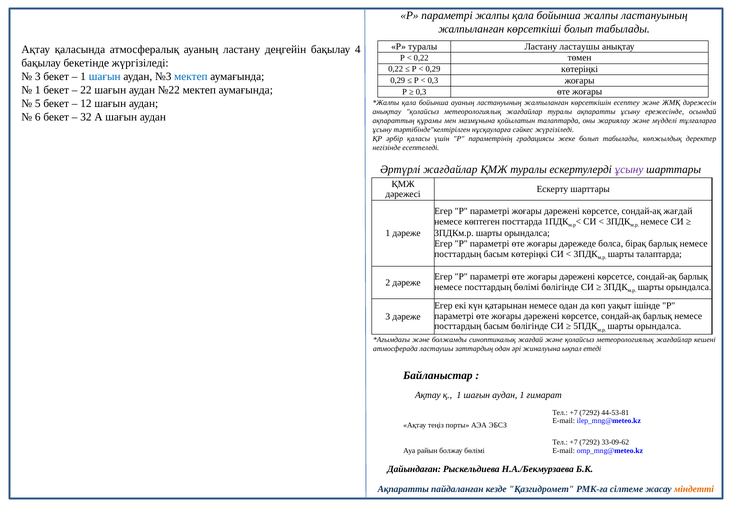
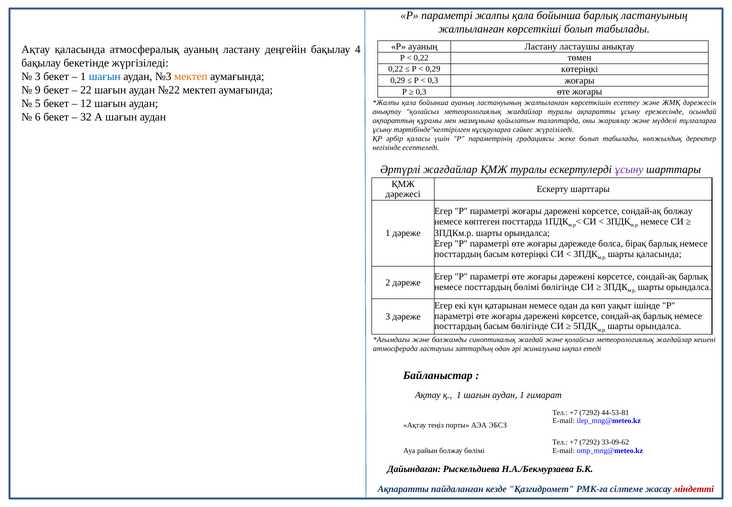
бойынша жалпы: жалпы -> барлық (601, 15)
Р туралы: туралы -> ауаның (423, 47)
мектеп colour: blue -> orange (191, 77)
1: 1 -> 9 (38, 90)
сондай-ақ жағдай: жағдай -> болжау (678, 211)
шарты талаптарда: талаптарда -> қаласында (659, 254)
міндетті colour: orange -> red (694, 489)
